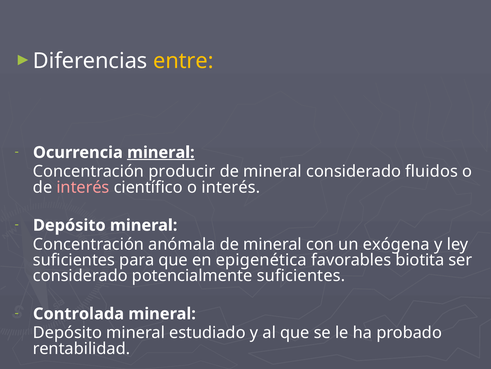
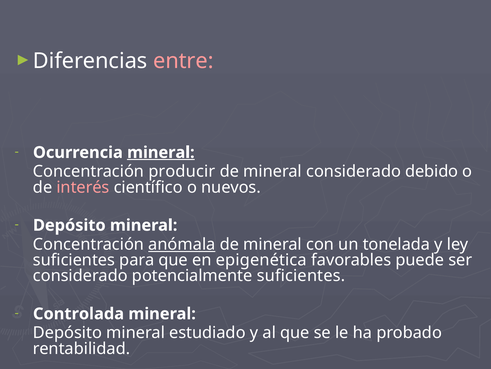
entre colour: yellow -> pink (183, 61)
fluidos: fluidos -> debido (432, 171)
o interés: interés -> nuevos (231, 187)
anómala underline: none -> present (182, 244)
exógena: exógena -> tonelada (396, 244)
biotita: biotita -> puede (420, 260)
